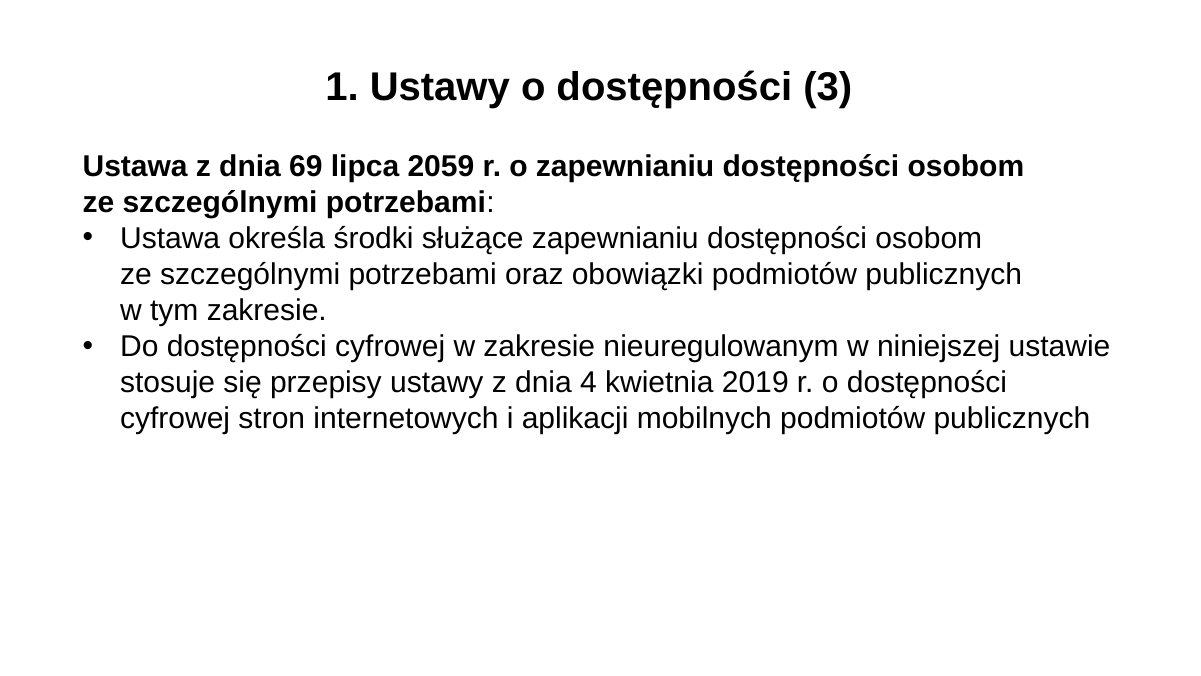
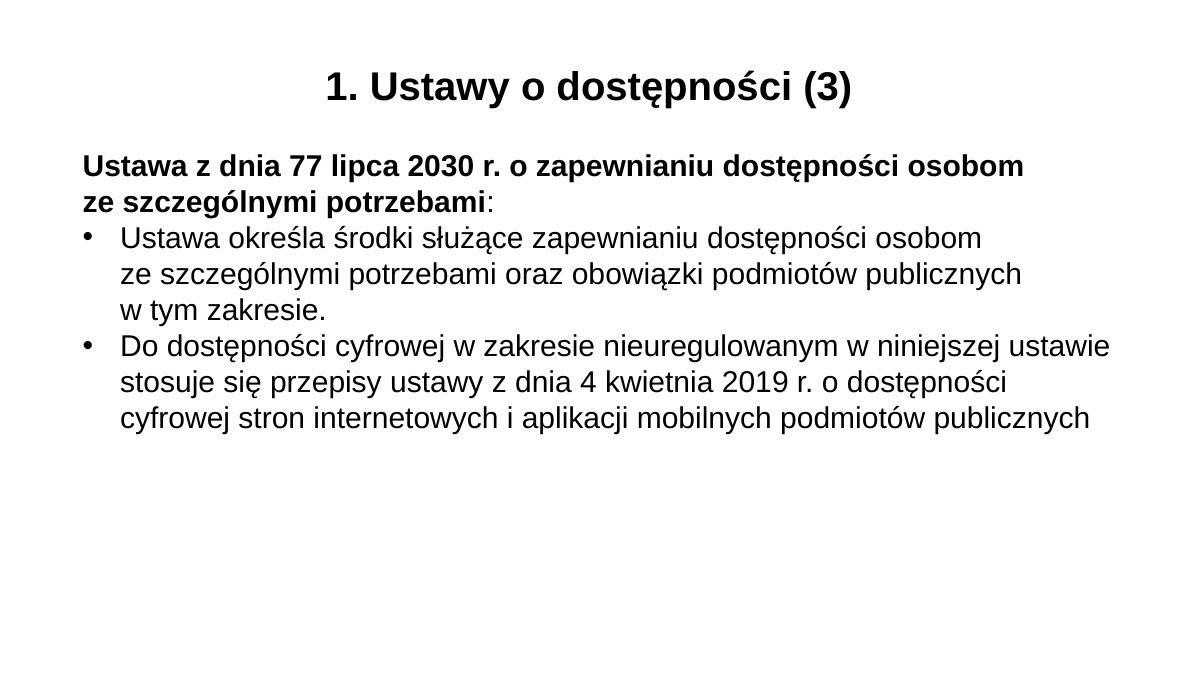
69: 69 -> 77 (306, 166)
2059: 2059 -> 2030 (441, 166)
